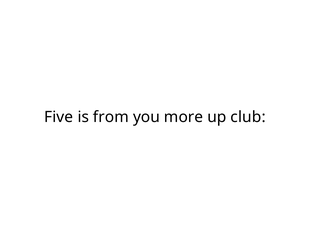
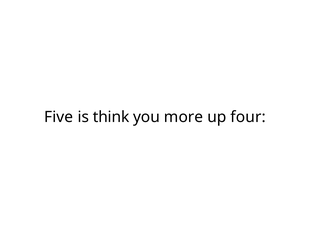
from: from -> think (111, 117)
club: club -> four (248, 117)
